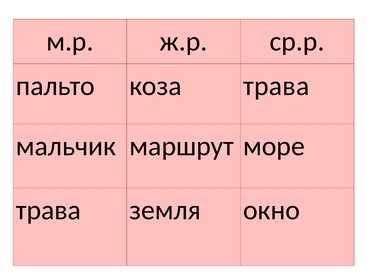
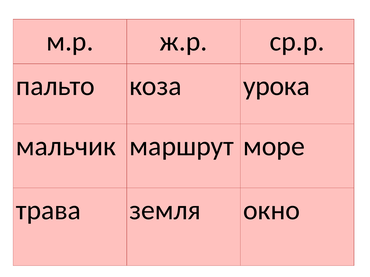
коза трава: трава -> урока (276, 86)
